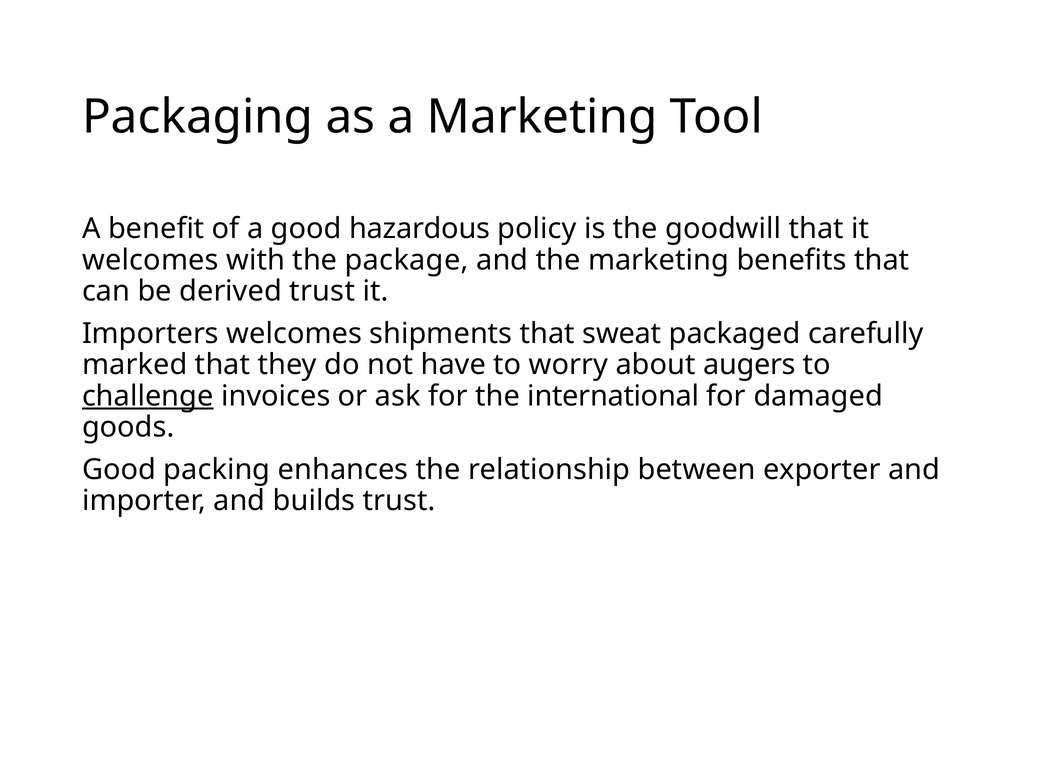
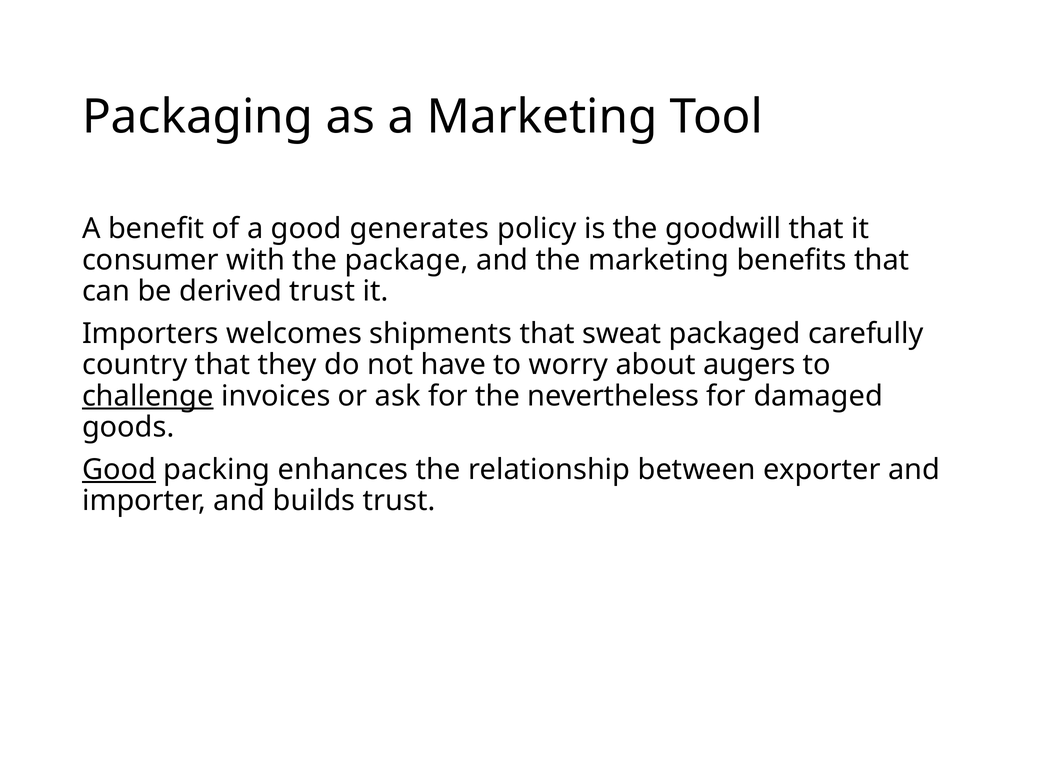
hazardous: hazardous -> generates (419, 229)
welcomes: welcomes -> consumer (150, 260)
marked: marked -> country (135, 365)
international: international -> nevertheless (613, 396)
Good underline: none -> present (119, 469)
